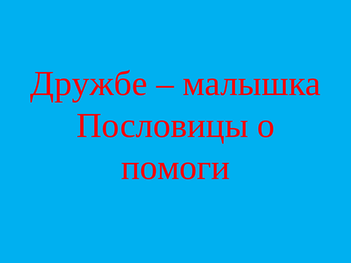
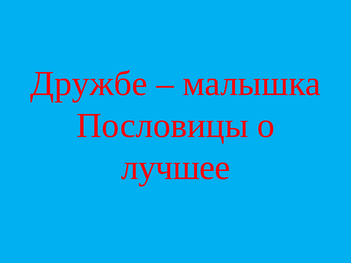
помоги: помоги -> лучшее (176, 168)
